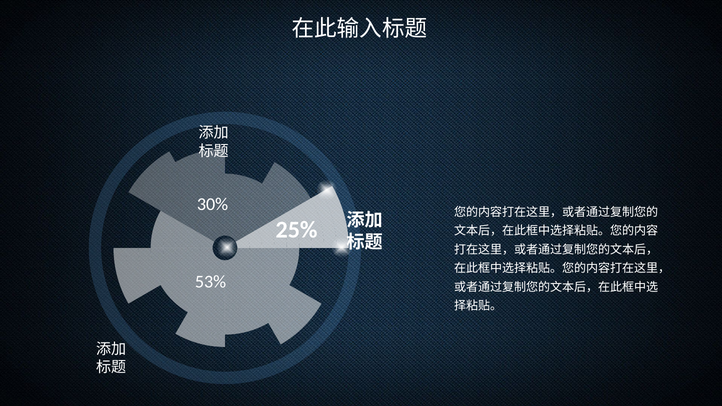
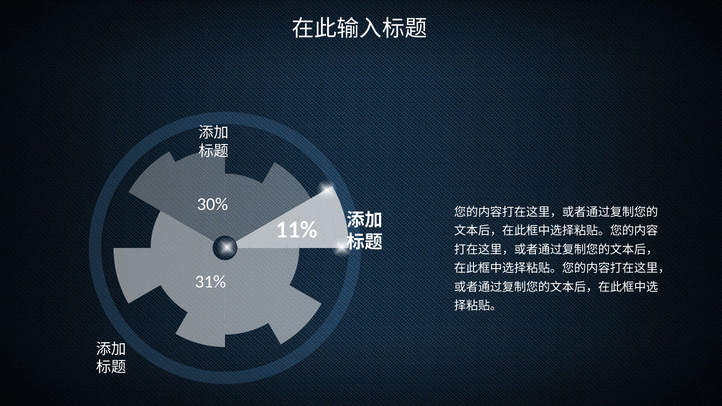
25%: 25% -> 11% (297, 230)
53%: 53% -> 31% (211, 282)
